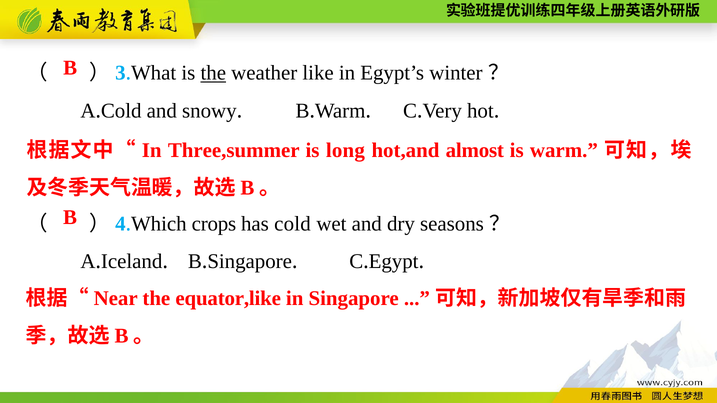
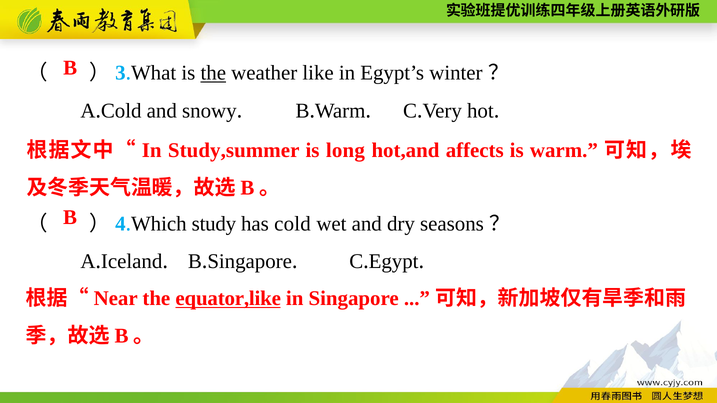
Three,summer: Three,summer -> Study,summer (234, 150)
almost: almost -> affects (475, 150)
crops: crops -> study (214, 224)
equator,like underline: none -> present (228, 299)
